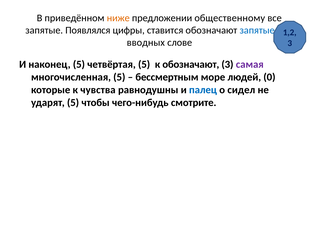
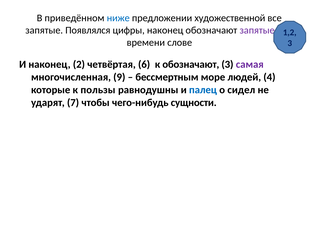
ниже colour: orange -> blue (118, 18)
общественному: общественному -> художественной (230, 18)
цифры ставится: ставится -> наконец (165, 30)
запятые colour: blue -> purple (257, 30)
вводных: вводных -> времени (146, 42)
наконец 5: 5 -> 2 (79, 65)
четвёртая 5: 5 -> 6 (144, 65)
многочисленная 5: 5 -> 9 (119, 77)
0: 0 -> 4 (269, 77)
чувства: чувства -> пользы (98, 90)
ударят 5: 5 -> 7 (73, 103)
смотрите: смотрите -> сущности (194, 103)
